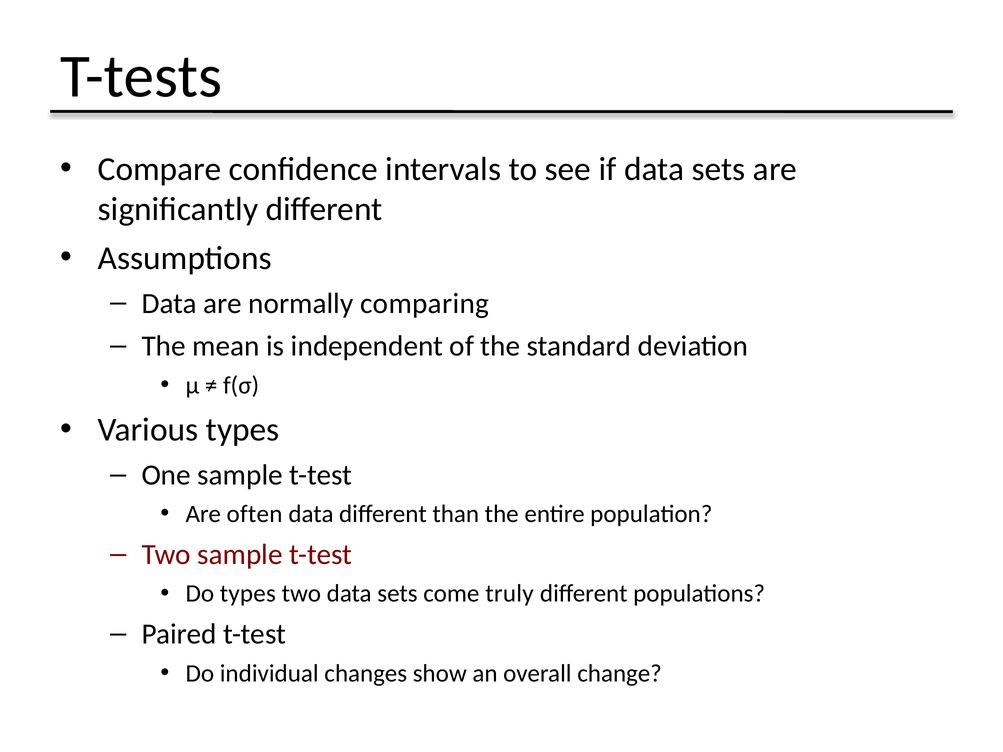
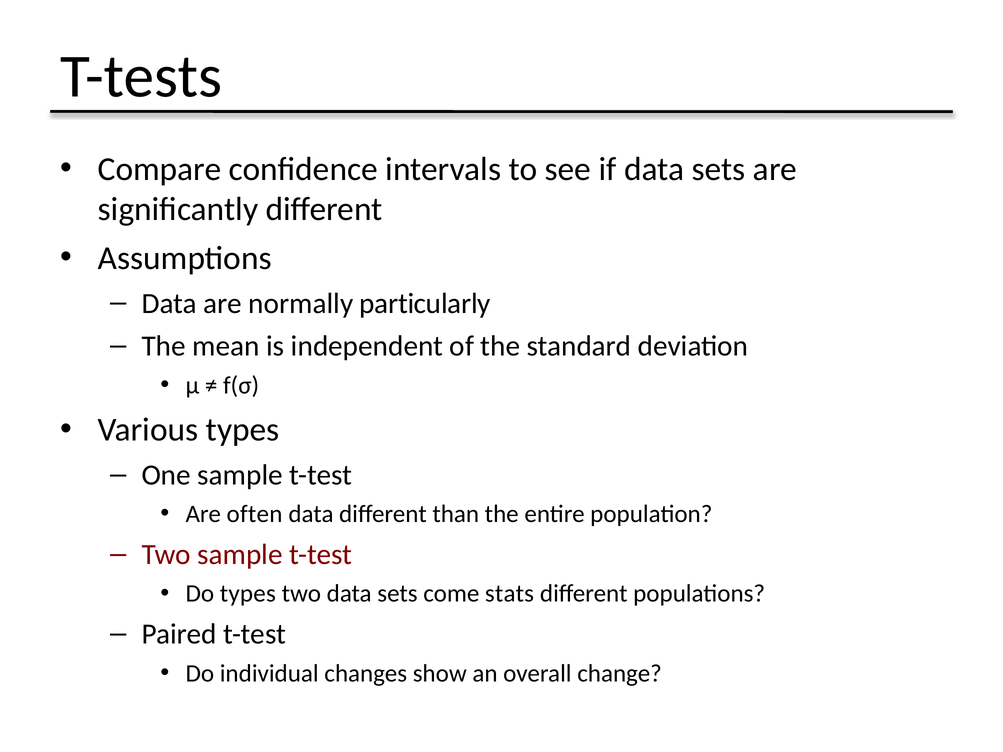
comparing: comparing -> particularly (425, 304)
truly: truly -> stats (510, 594)
